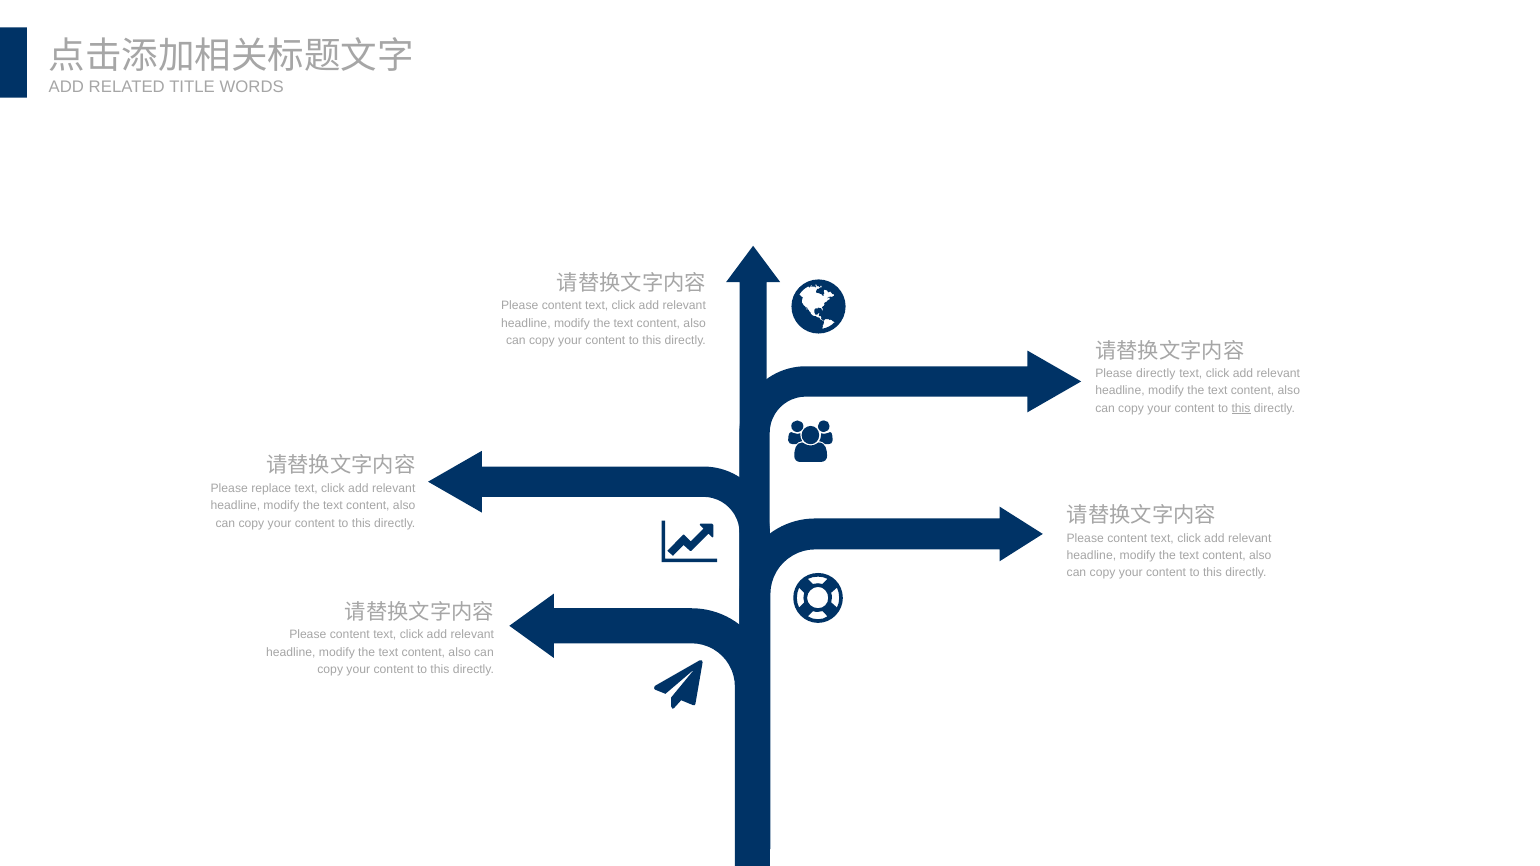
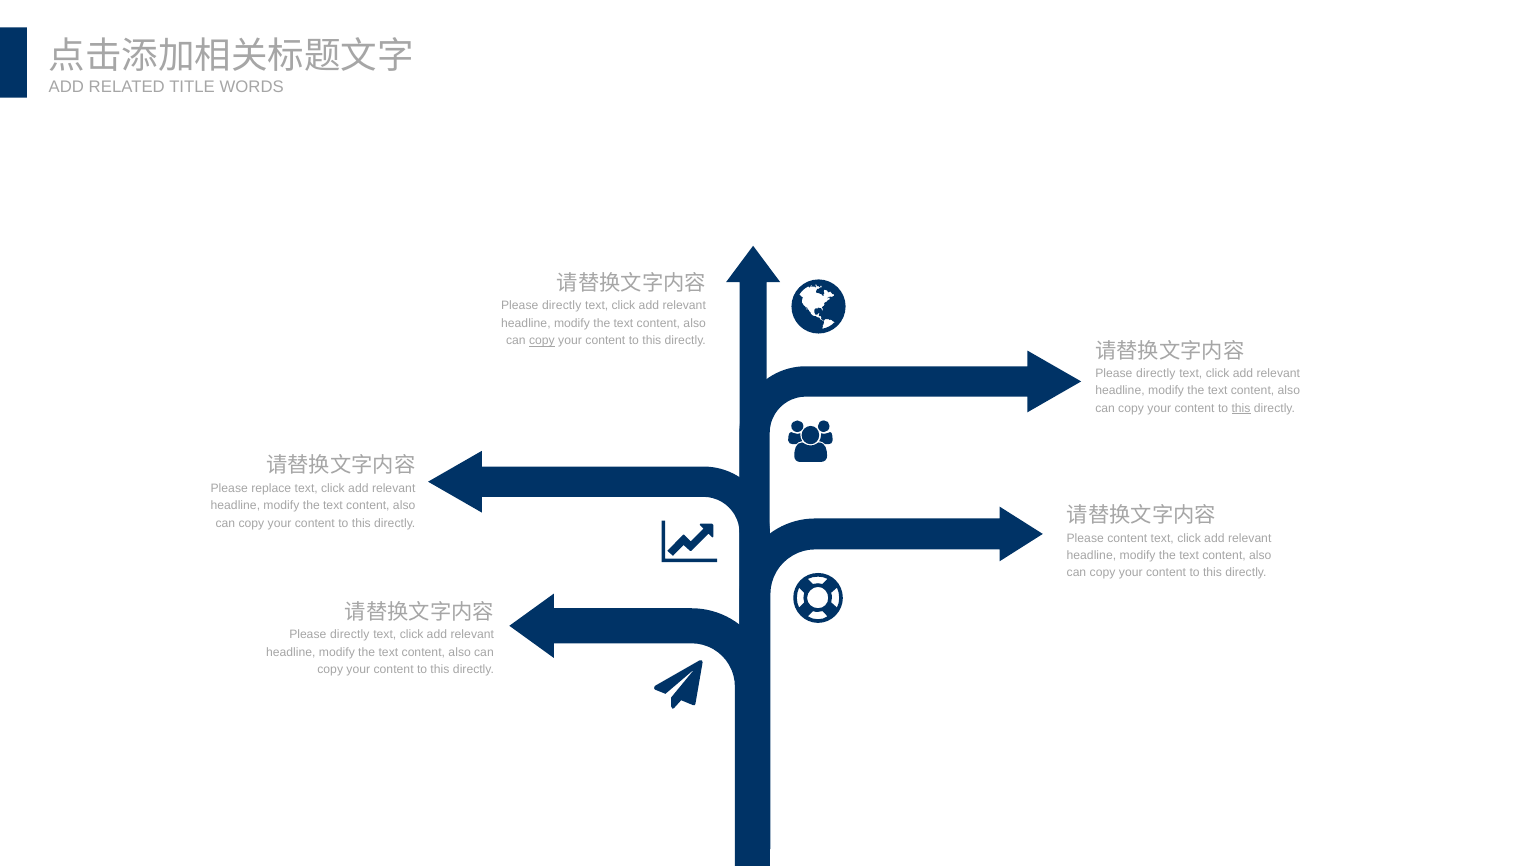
content: content -> directly (562, 306)
copy underline: none -> present (542, 341)
content: content -> directly (350, 635)
